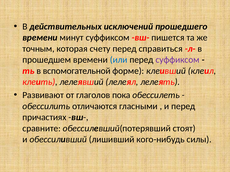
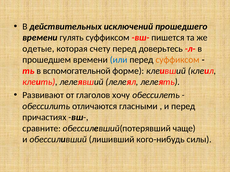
минут: минут -> гулять (72, 38)
точным: точным -> одетые (38, 49)
справиться: справиться -> доверьтесь (161, 49)
суффиксом colour: purple -> orange (178, 60)
пока: пока -> хочу (121, 95)
стоят: стоят -> чаще (184, 129)
